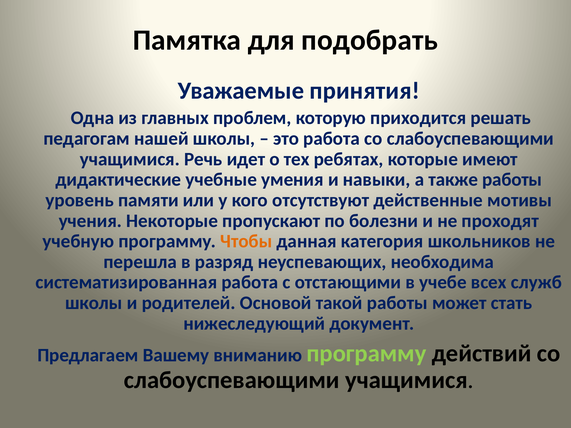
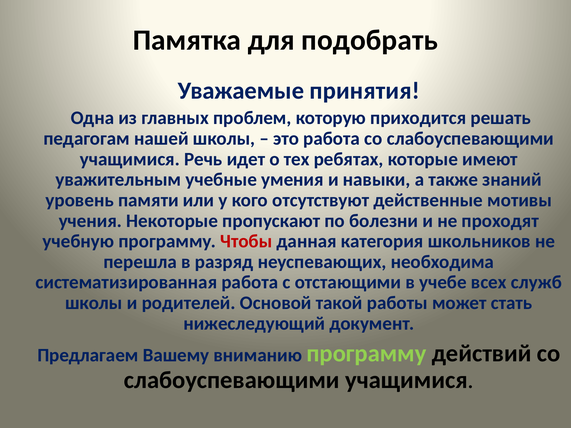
дидактические: дидактические -> уважительным (118, 180)
также работы: работы -> знаний (512, 180)
Чтобы colour: orange -> red (246, 241)
